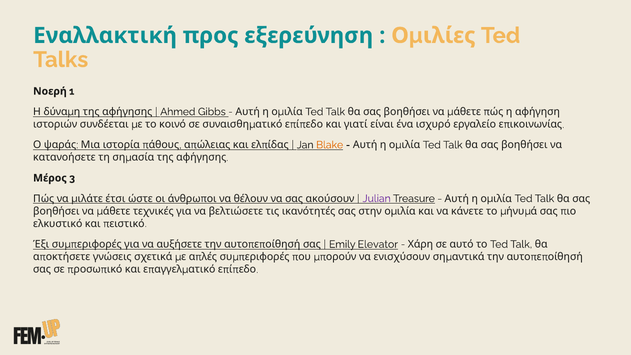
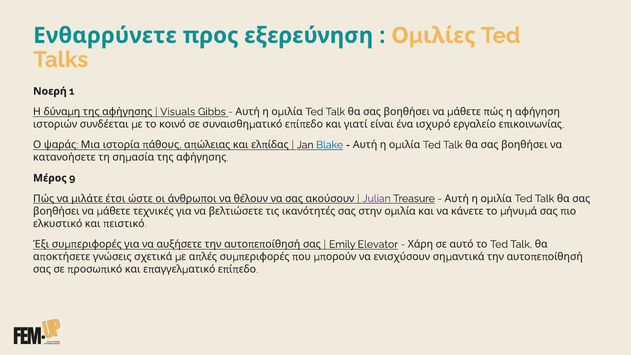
Εναλλακτική: Εναλλακτική -> Ενθαρρύνετε (105, 36)
Ahmed: Ahmed -> Visuals (178, 112)
Blake colour: orange -> blue (330, 145)
3: 3 -> 9 (72, 178)
